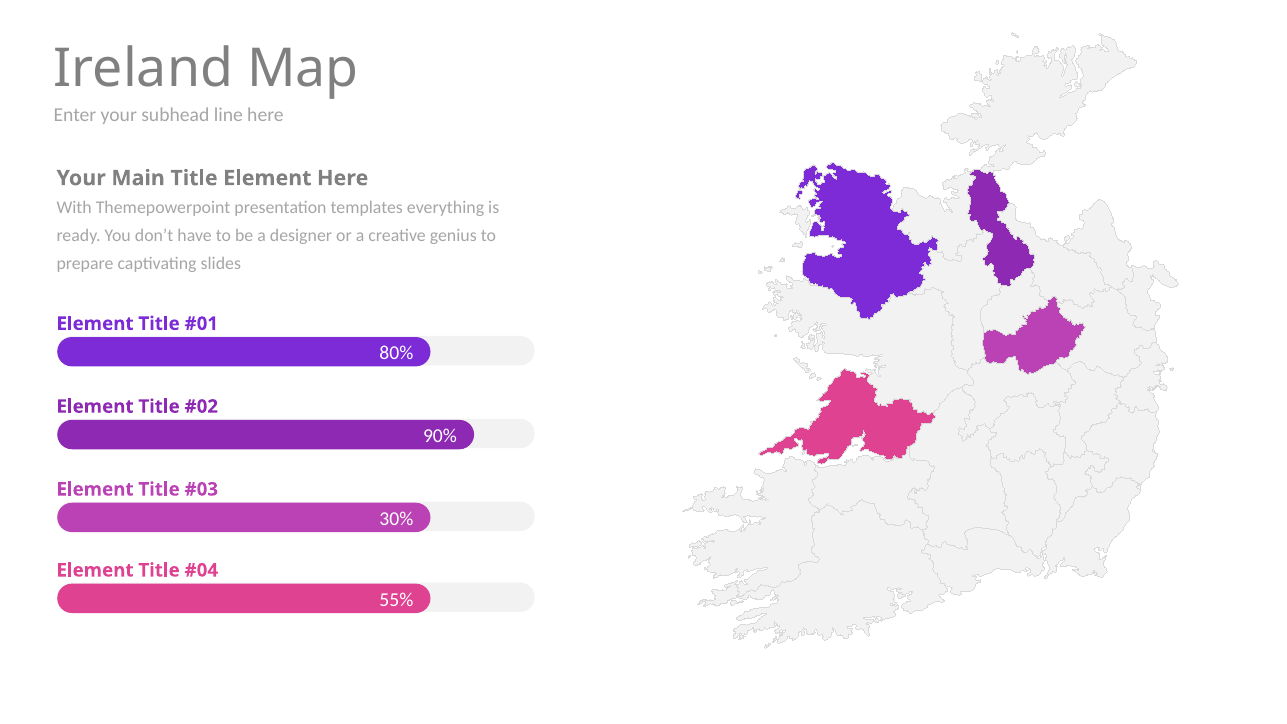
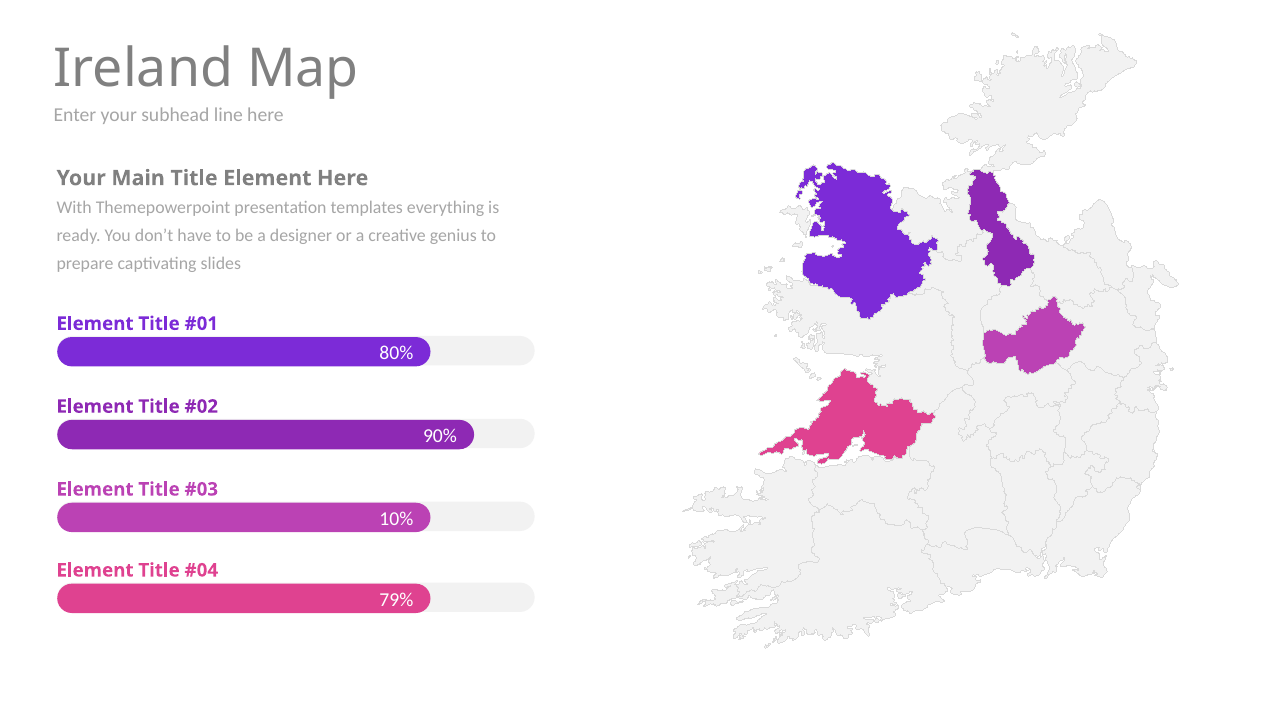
30%: 30% -> 10% (396, 519)
55%: 55% -> 79% (396, 600)
